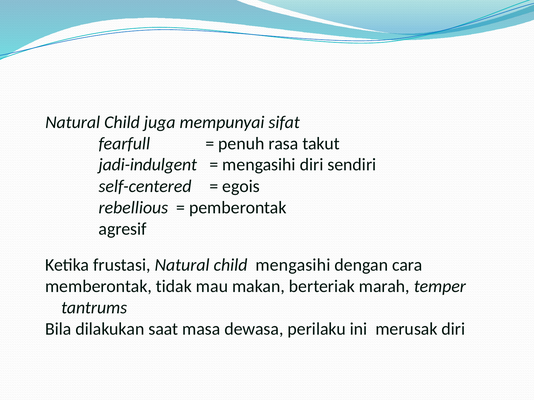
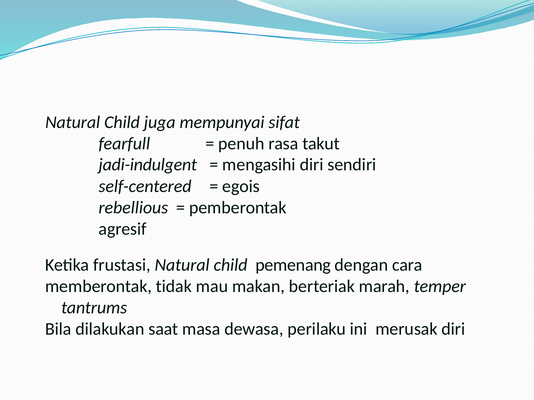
child mengasihi: mengasihi -> pemenang (293, 265)
